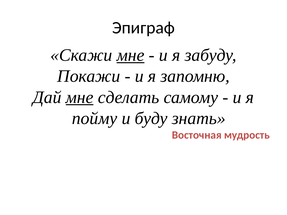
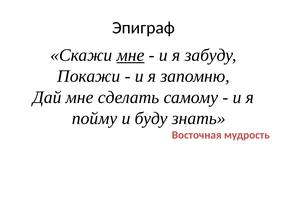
мне underline: present -> none (80, 97)
